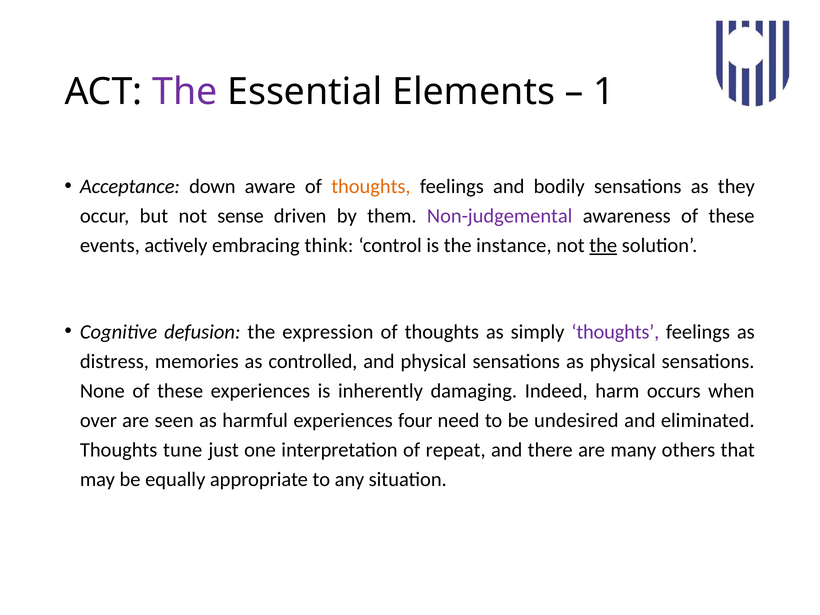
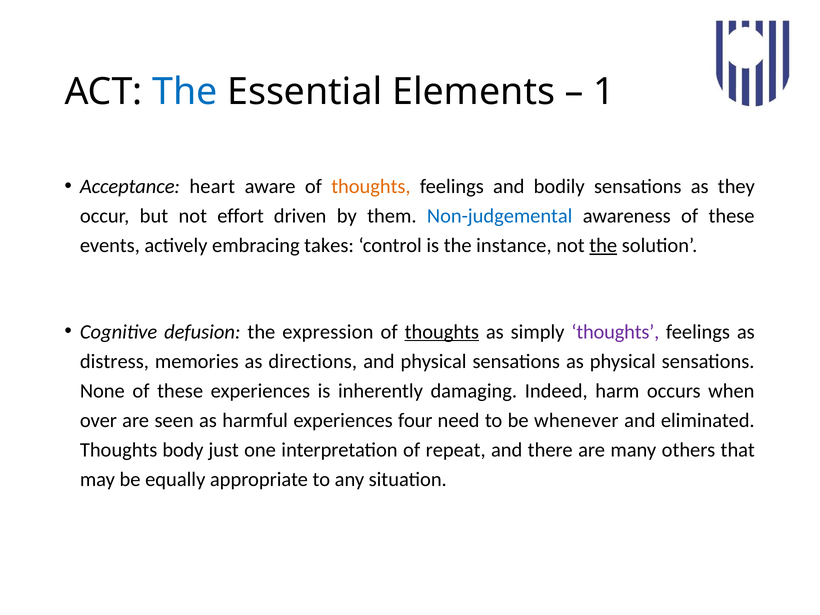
The colour: purple -> blue (185, 92)
down: down -> heart (212, 186)
sense: sense -> effort (241, 216)
Non-judgemental colour: purple -> blue (500, 216)
think: think -> takes (329, 245)
thoughts underline: none -> present (442, 332)
controlled: controlled -> directions (313, 361)
undesired: undesired -> whenever (576, 420)
tune: tune -> body (183, 450)
